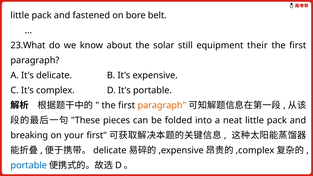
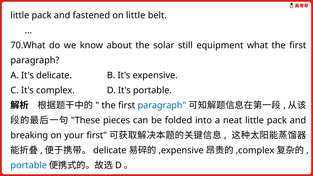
on bore: bore -> little (136, 15)
23.What: 23.What -> 70.What (28, 45)
their: their -> what (258, 45)
paragraph colour: orange -> blue (162, 105)
